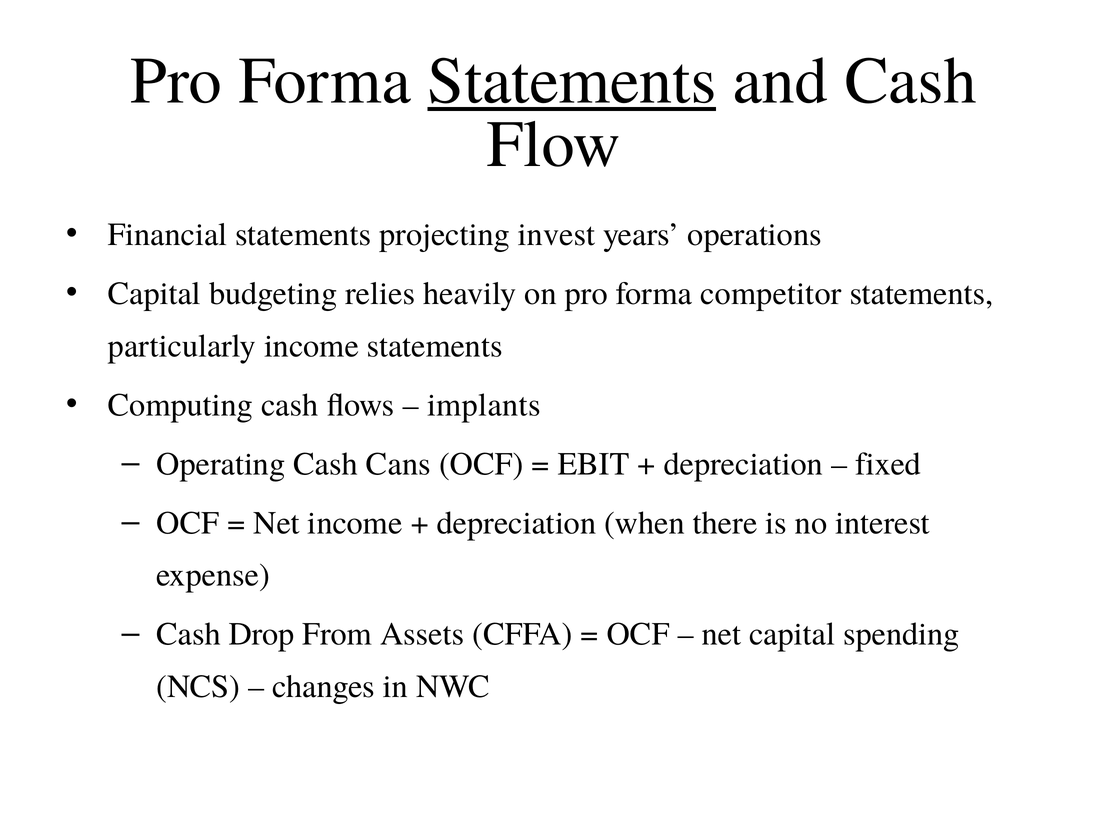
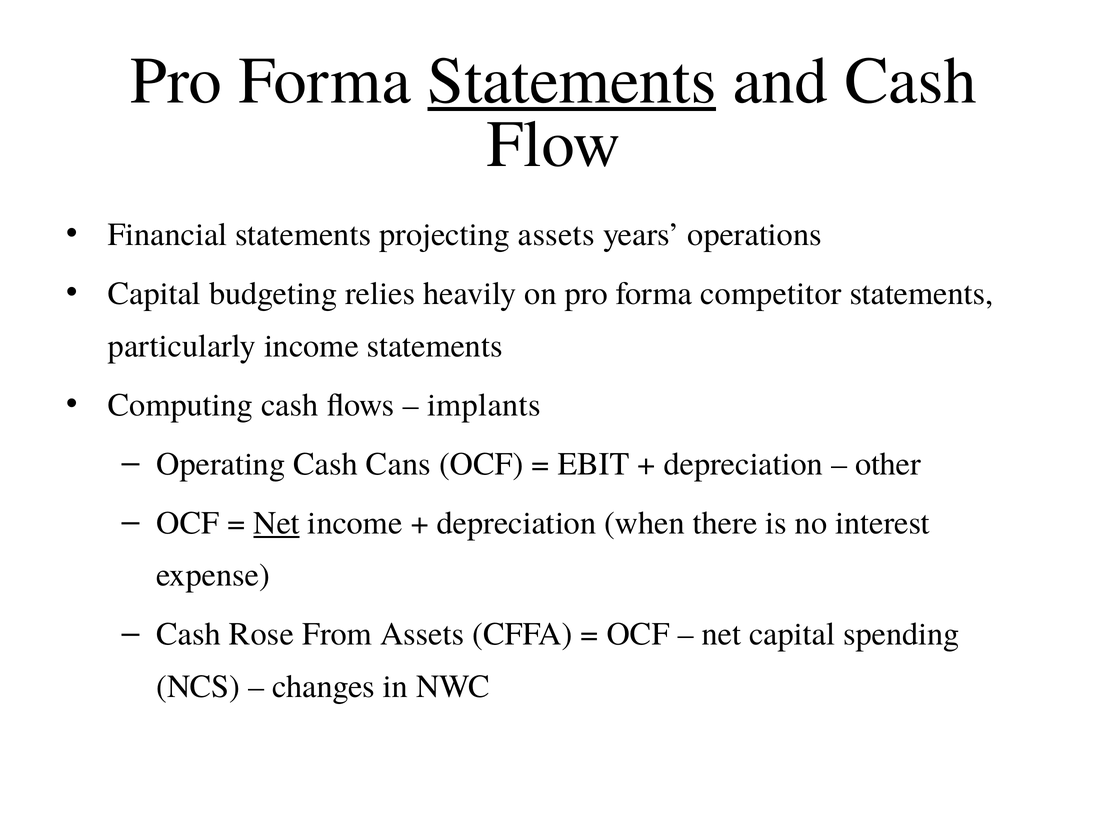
projecting invest: invest -> assets (556, 234)
fixed: fixed -> other (888, 464)
Net underline: none -> present (277, 522)
Drop: Drop -> Rose (261, 634)
